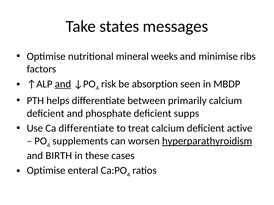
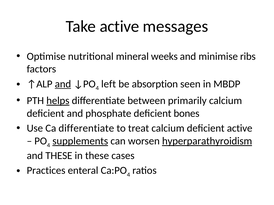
Take states: states -> active (119, 27)
risk: risk -> left (109, 84)
helps underline: none -> present (58, 101)
supps: supps -> bones (187, 114)
supplements underline: none -> present (80, 141)
and BIRTH: BIRTH -> THESE (59, 156)
Optimise: Optimise -> Practices (46, 171)
